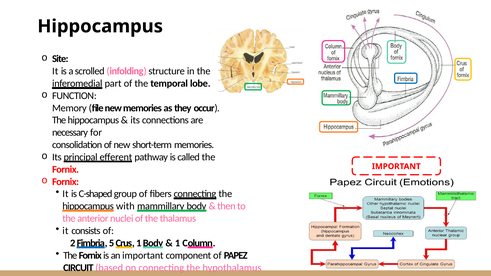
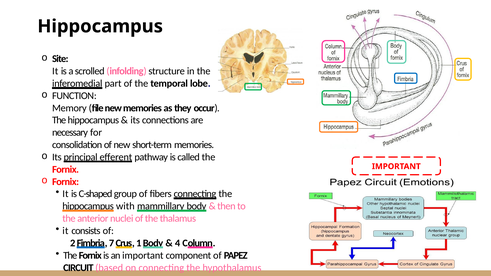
5: 5 -> 7 (112, 243)
1: 1 -> 4 (178, 243)
